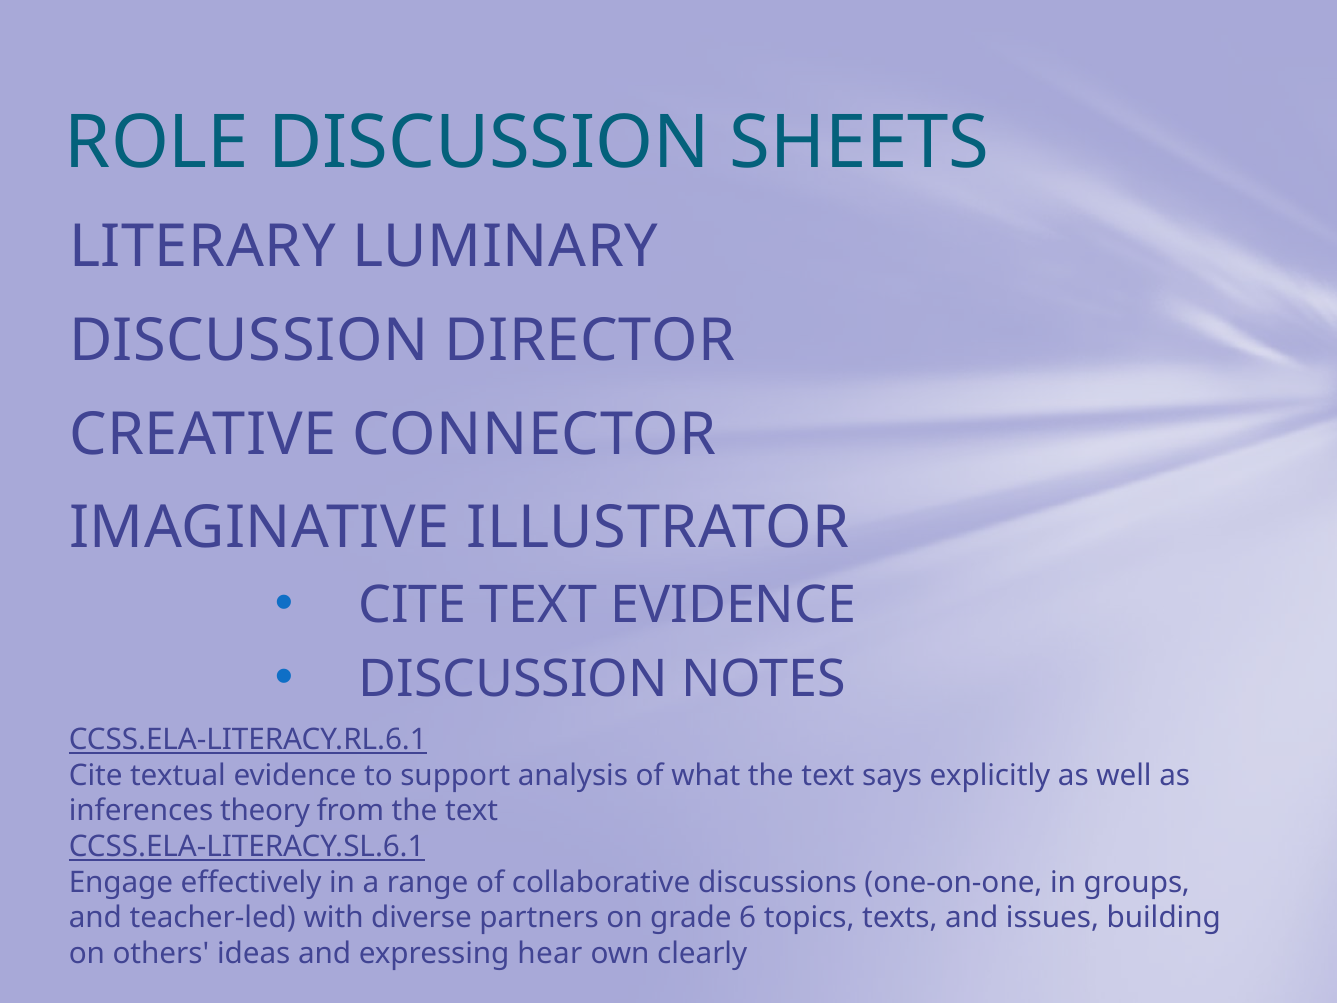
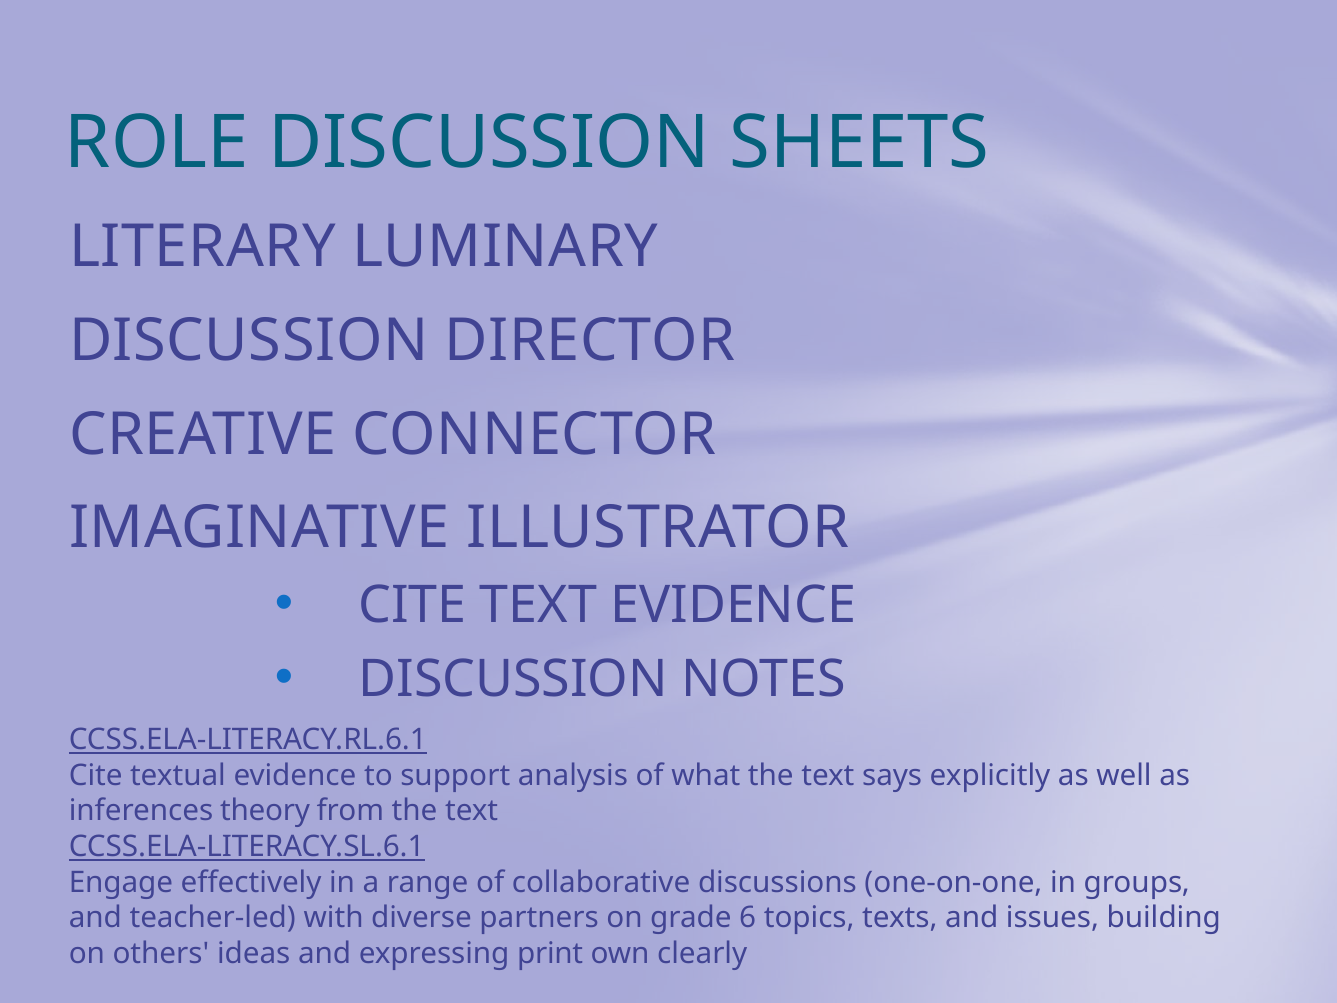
hear: hear -> print (550, 953)
